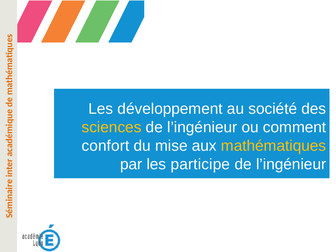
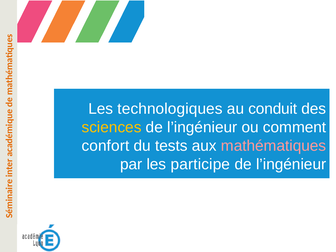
développement: développement -> technologiques (170, 109)
société: société -> conduit (273, 109)
mise: mise -> tests (171, 146)
mathématiques colour: yellow -> pink (274, 146)
